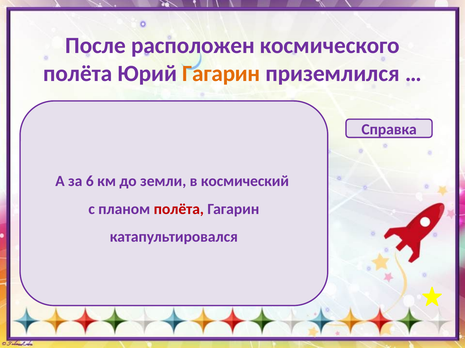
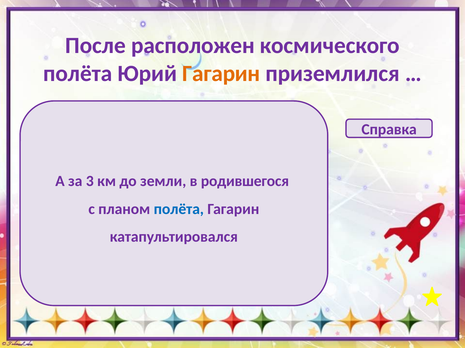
6: 6 -> 3 (90, 182)
космический: космический -> родившегося (245, 182)
полёта colour: red -> blue (179, 209)
